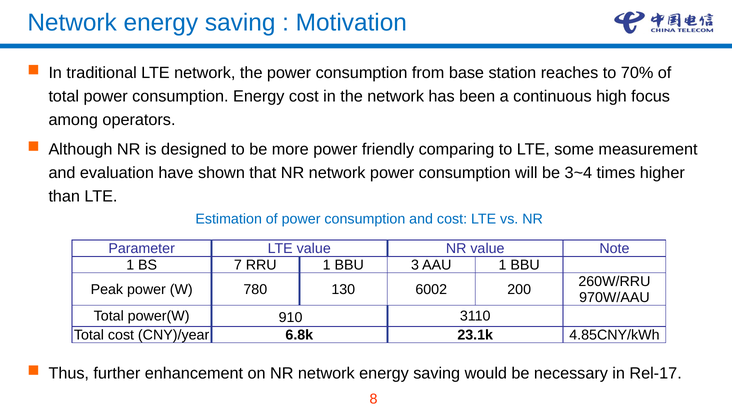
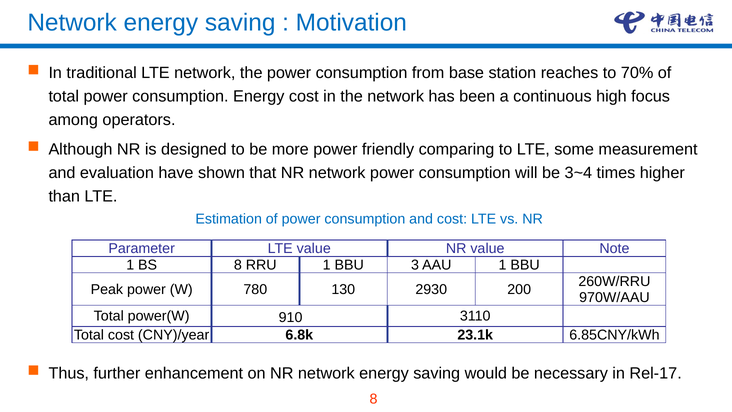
BS 7: 7 -> 8 (238, 265)
6002: 6002 -> 2930 (431, 289)
4.85CNY/kWh: 4.85CNY/kWh -> 6.85CNY/kWh (614, 335)
